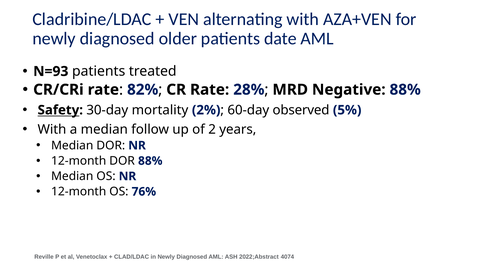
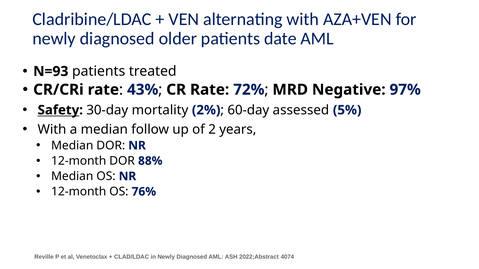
82%: 82% -> 43% (143, 90)
28%: 28% -> 72% (249, 90)
Negative 88%: 88% -> 97% (405, 90)
observed: observed -> assessed (301, 110)
